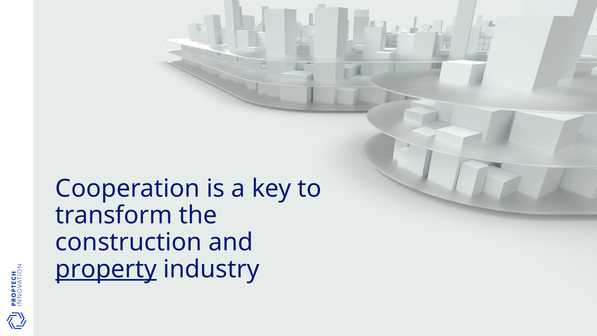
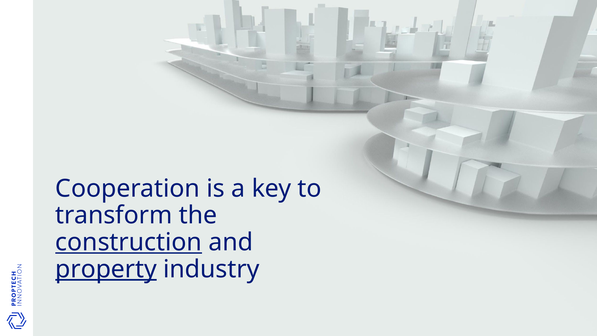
construction underline: none -> present (129, 242)
